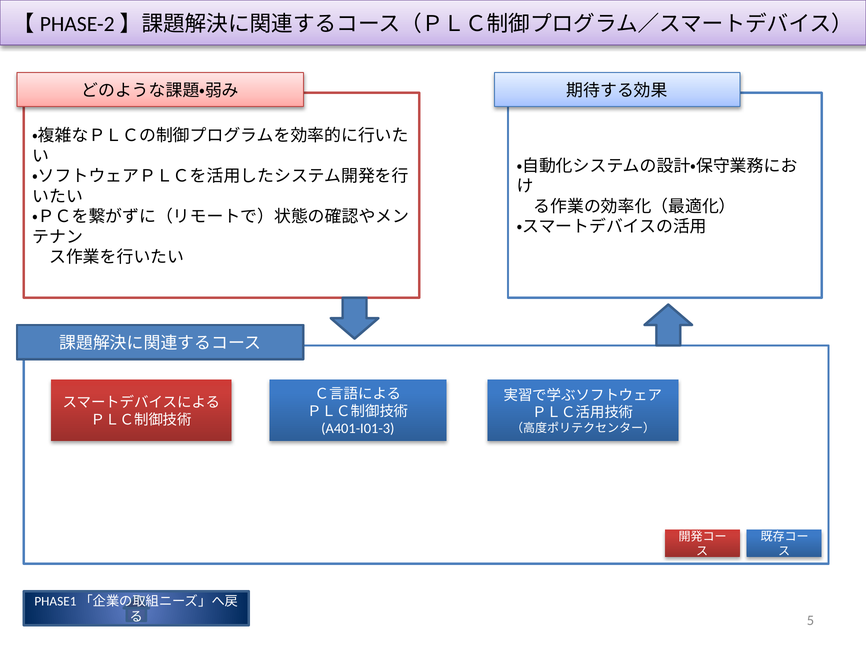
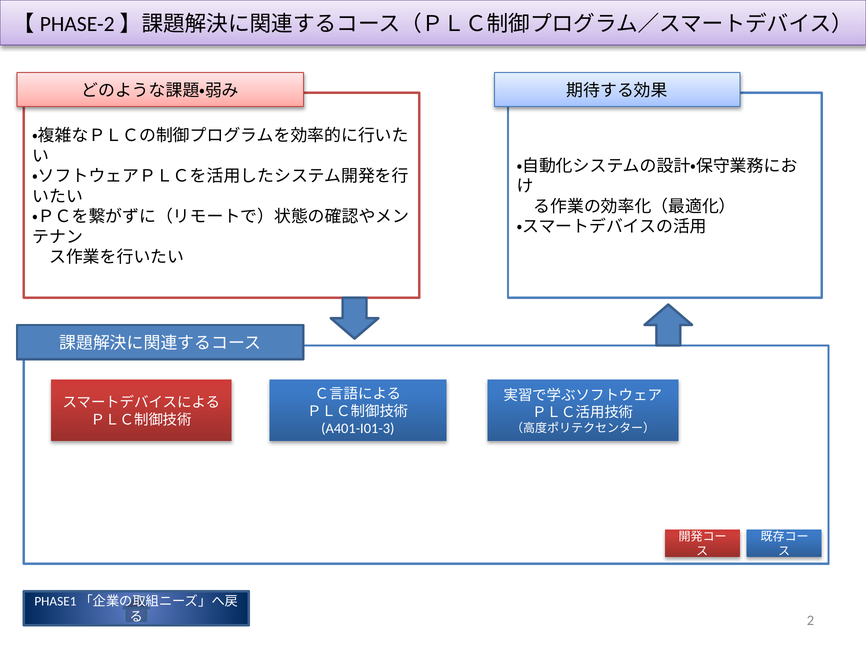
5: 5 -> 2 (810, 620)
